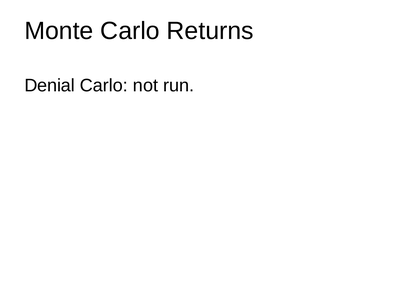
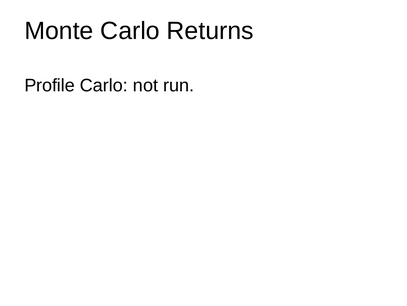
Denial: Denial -> Profile (50, 85)
